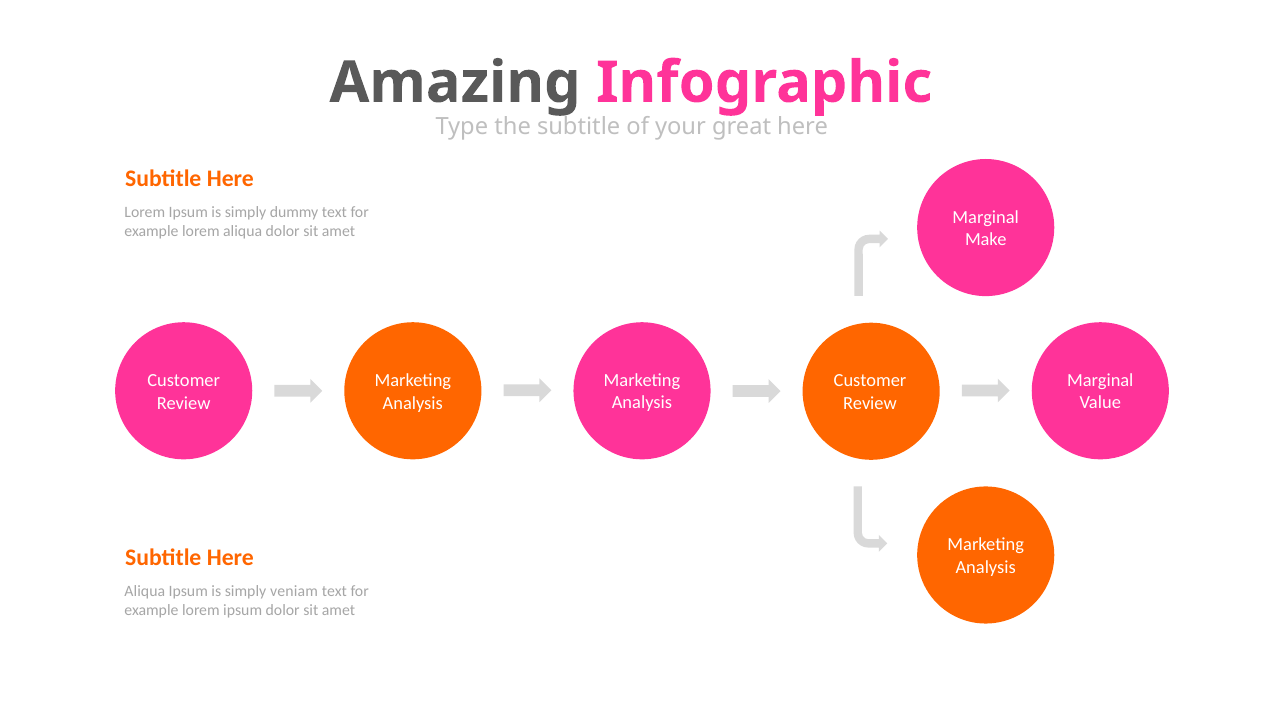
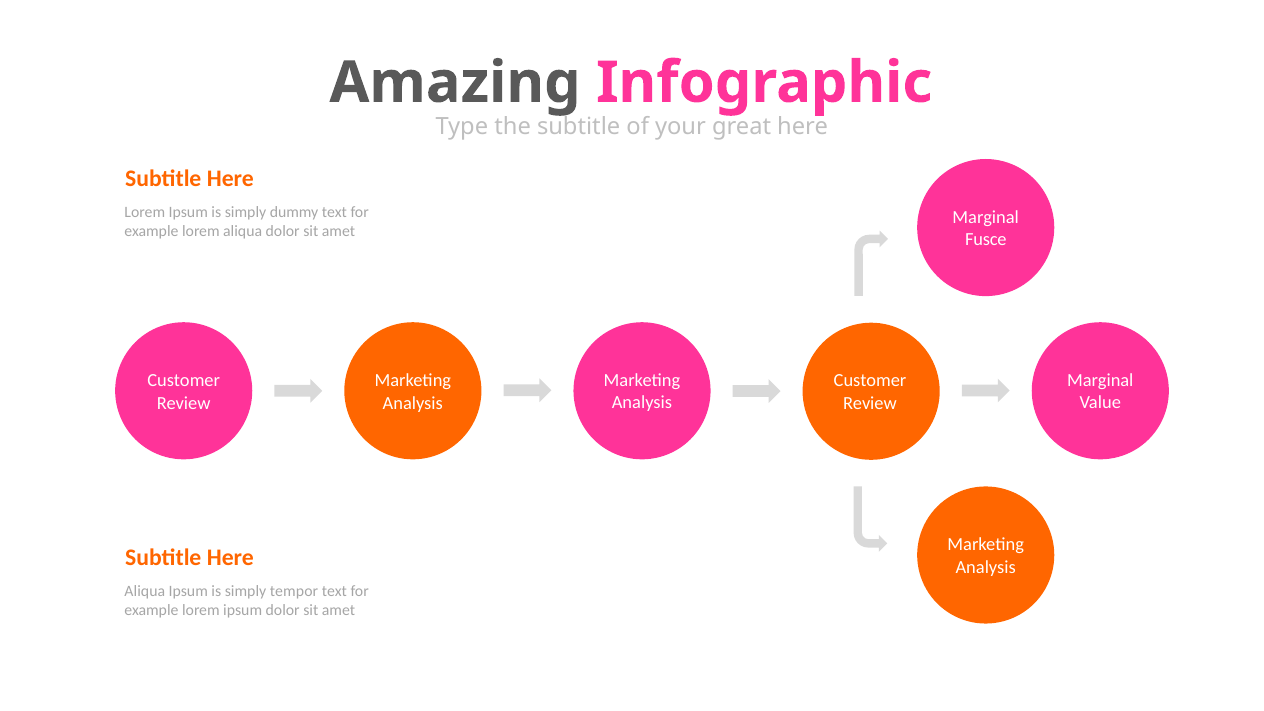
Make: Make -> Fusce (986, 240)
veniam: veniam -> tempor (294, 591)
